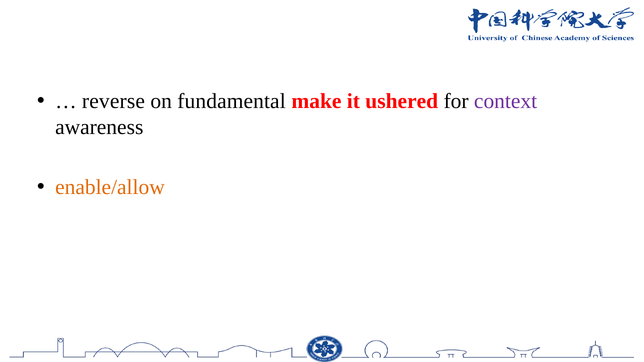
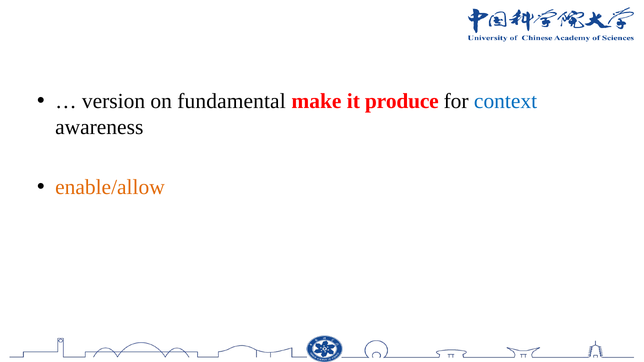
reverse: reverse -> version (114, 101)
ushered: ushered -> produce (402, 101)
context colour: purple -> blue (506, 101)
